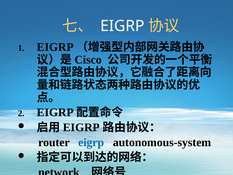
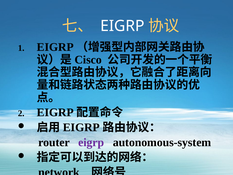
eigrp colour: blue -> purple (91, 142)
